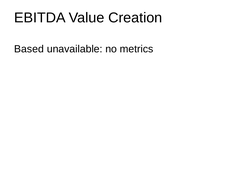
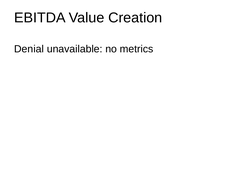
Based: Based -> Denial (29, 49)
